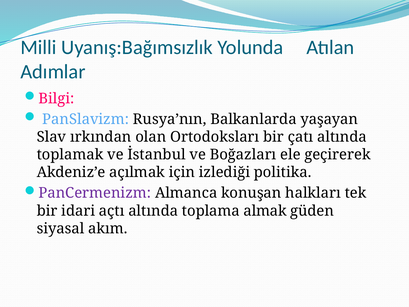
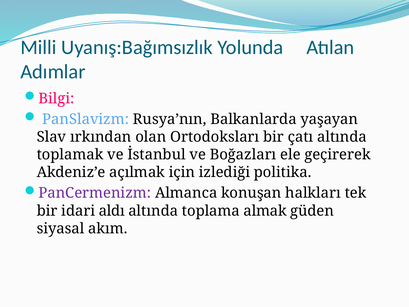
açtı: açtı -> aldı (112, 211)
